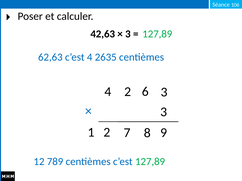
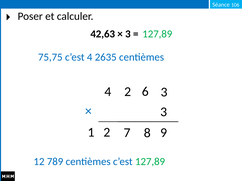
62,63: 62,63 -> 75,75 (50, 57)
